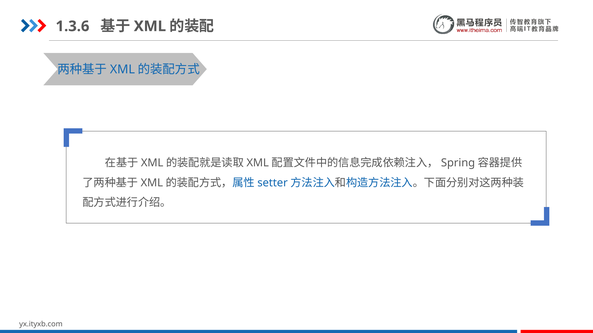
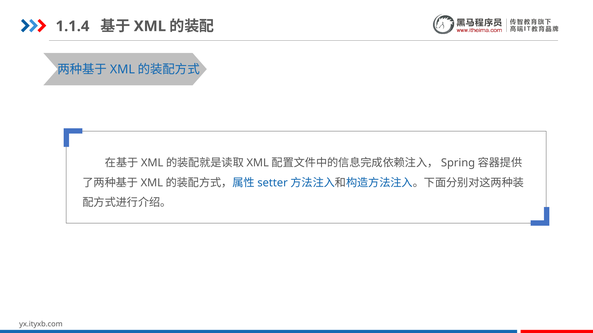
1.3.6: 1.3.6 -> 1.1.4 (73, 26)
